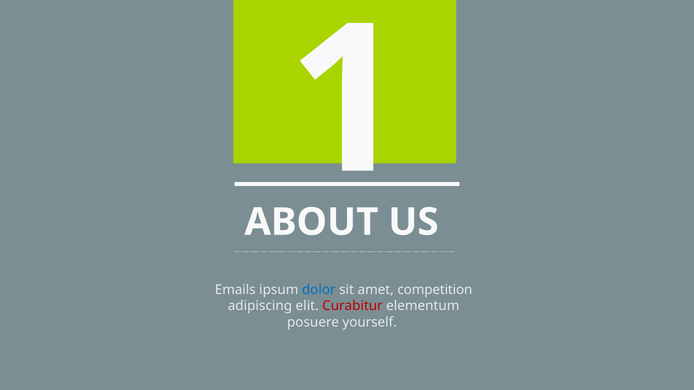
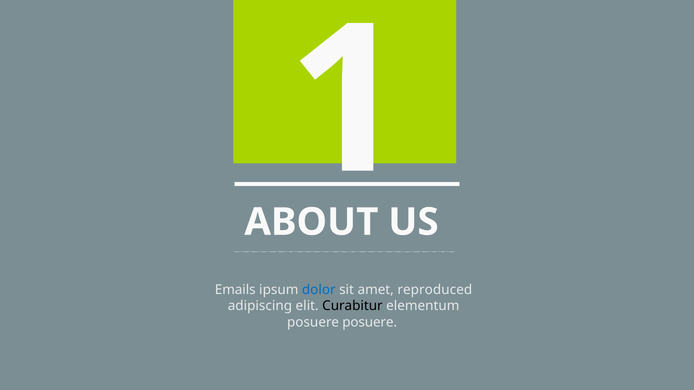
competition: competition -> reproduced (435, 290)
Curabitur colour: red -> black (352, 306)
posuere yourself: yourself -> posuere (370, 322)
